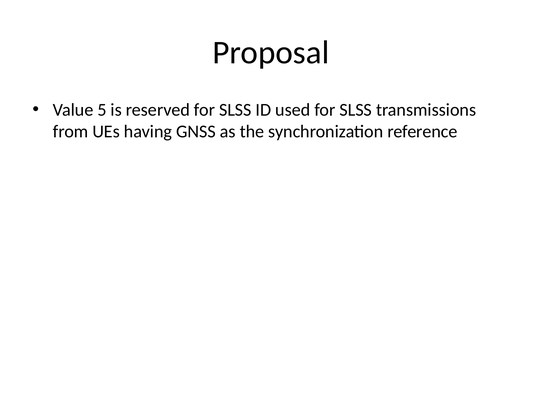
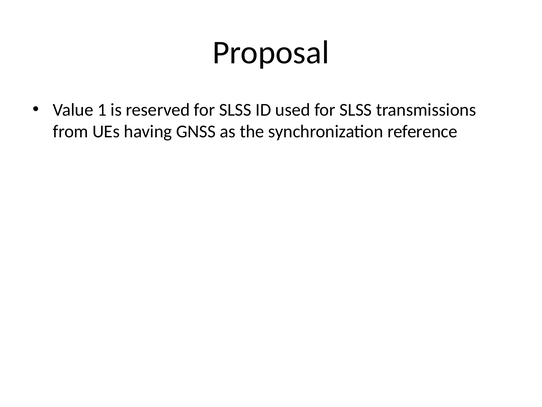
5: 5 -> 1 (102, 110)
